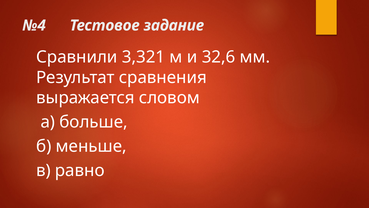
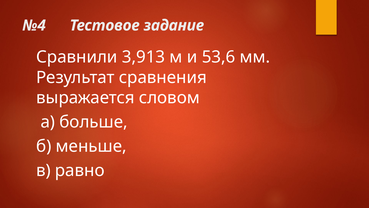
3,321: 3,321 -> 3,913 (144, 57)
32,6: 32,6 -> 53,6 (219, 57)
